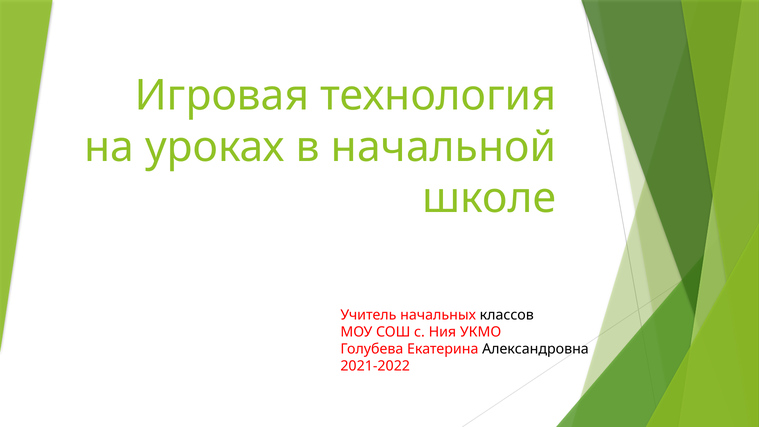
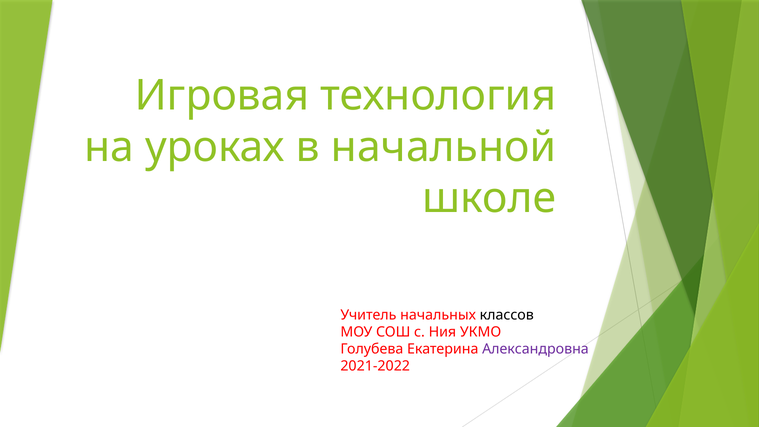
Александровна colour: black -> purple (535, 349)
